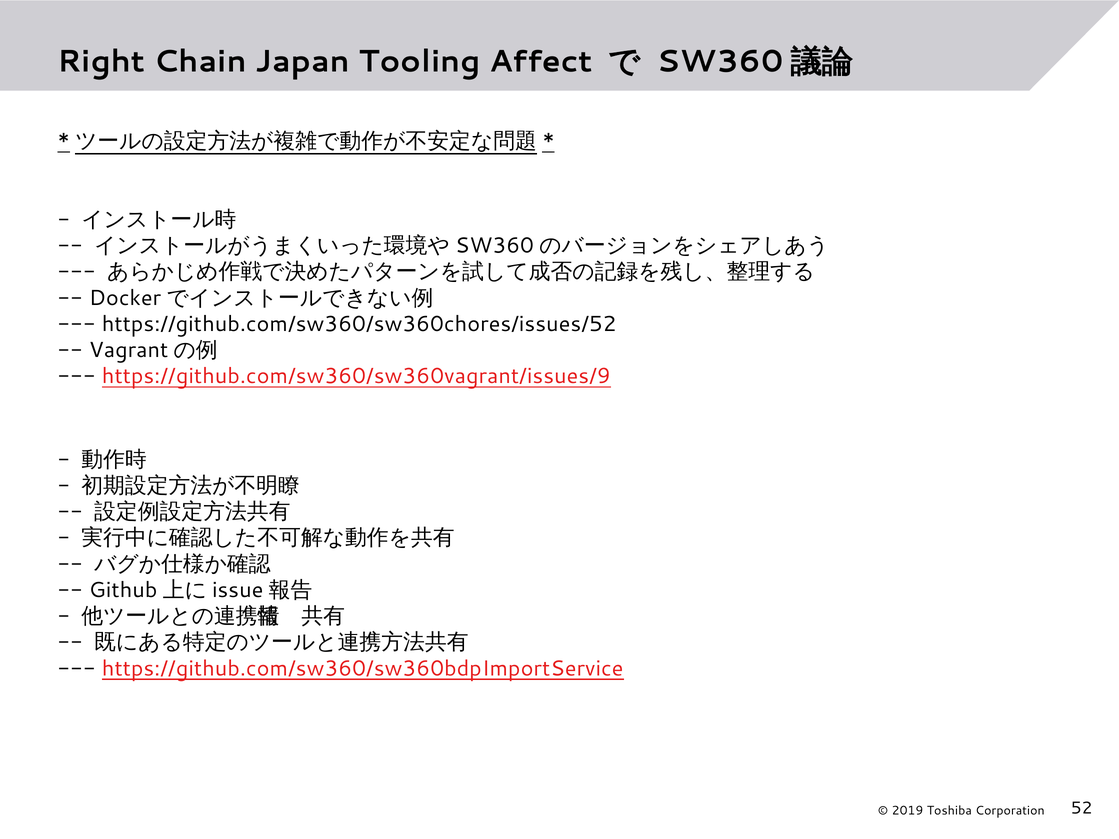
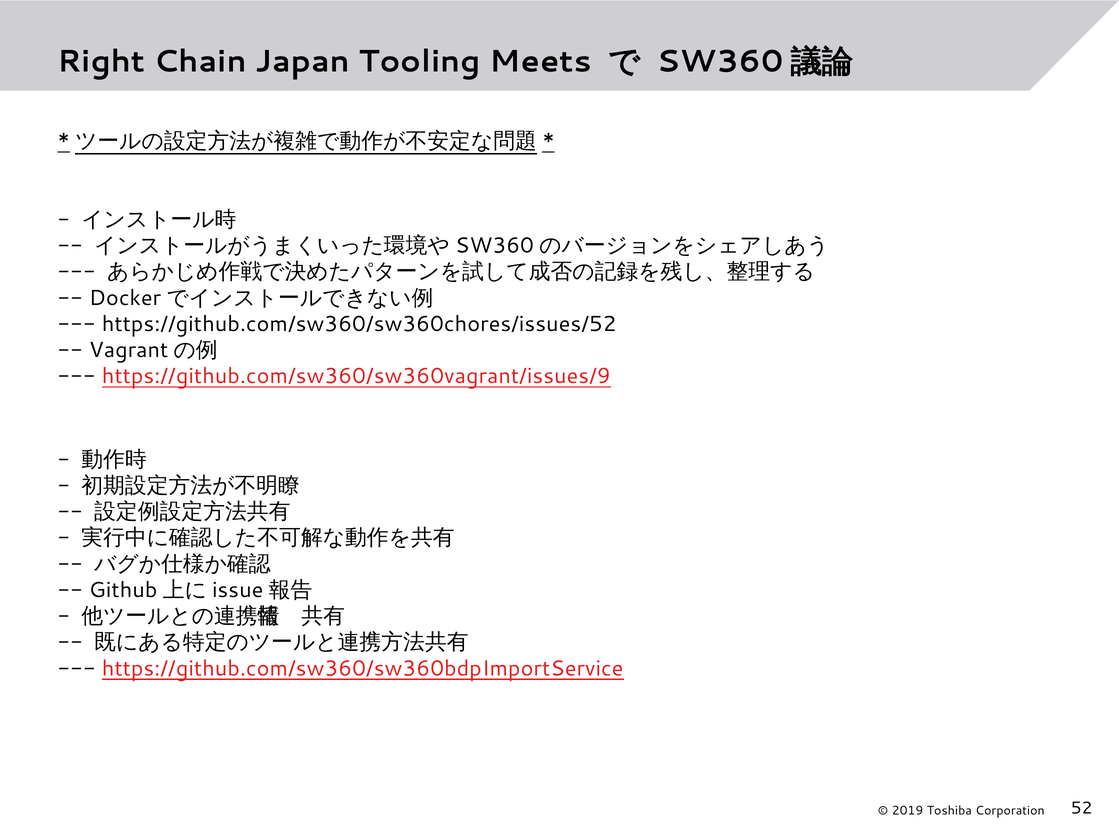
Affect: Affect -> Meets (541, 61)
